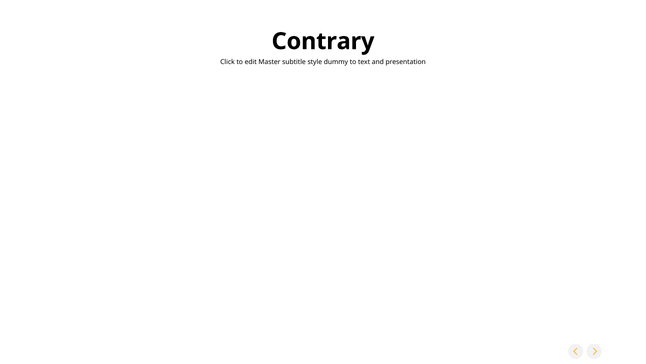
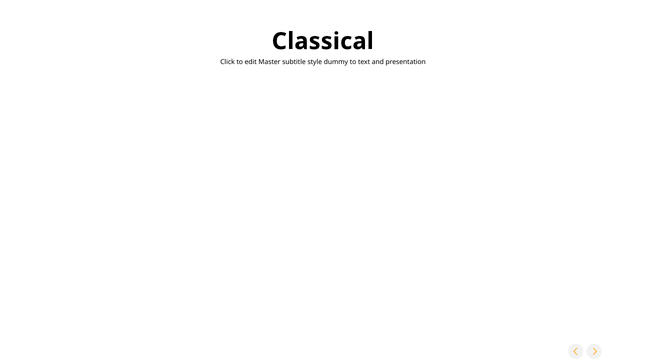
Contrary: Contrary -> Classical (323, 41)
